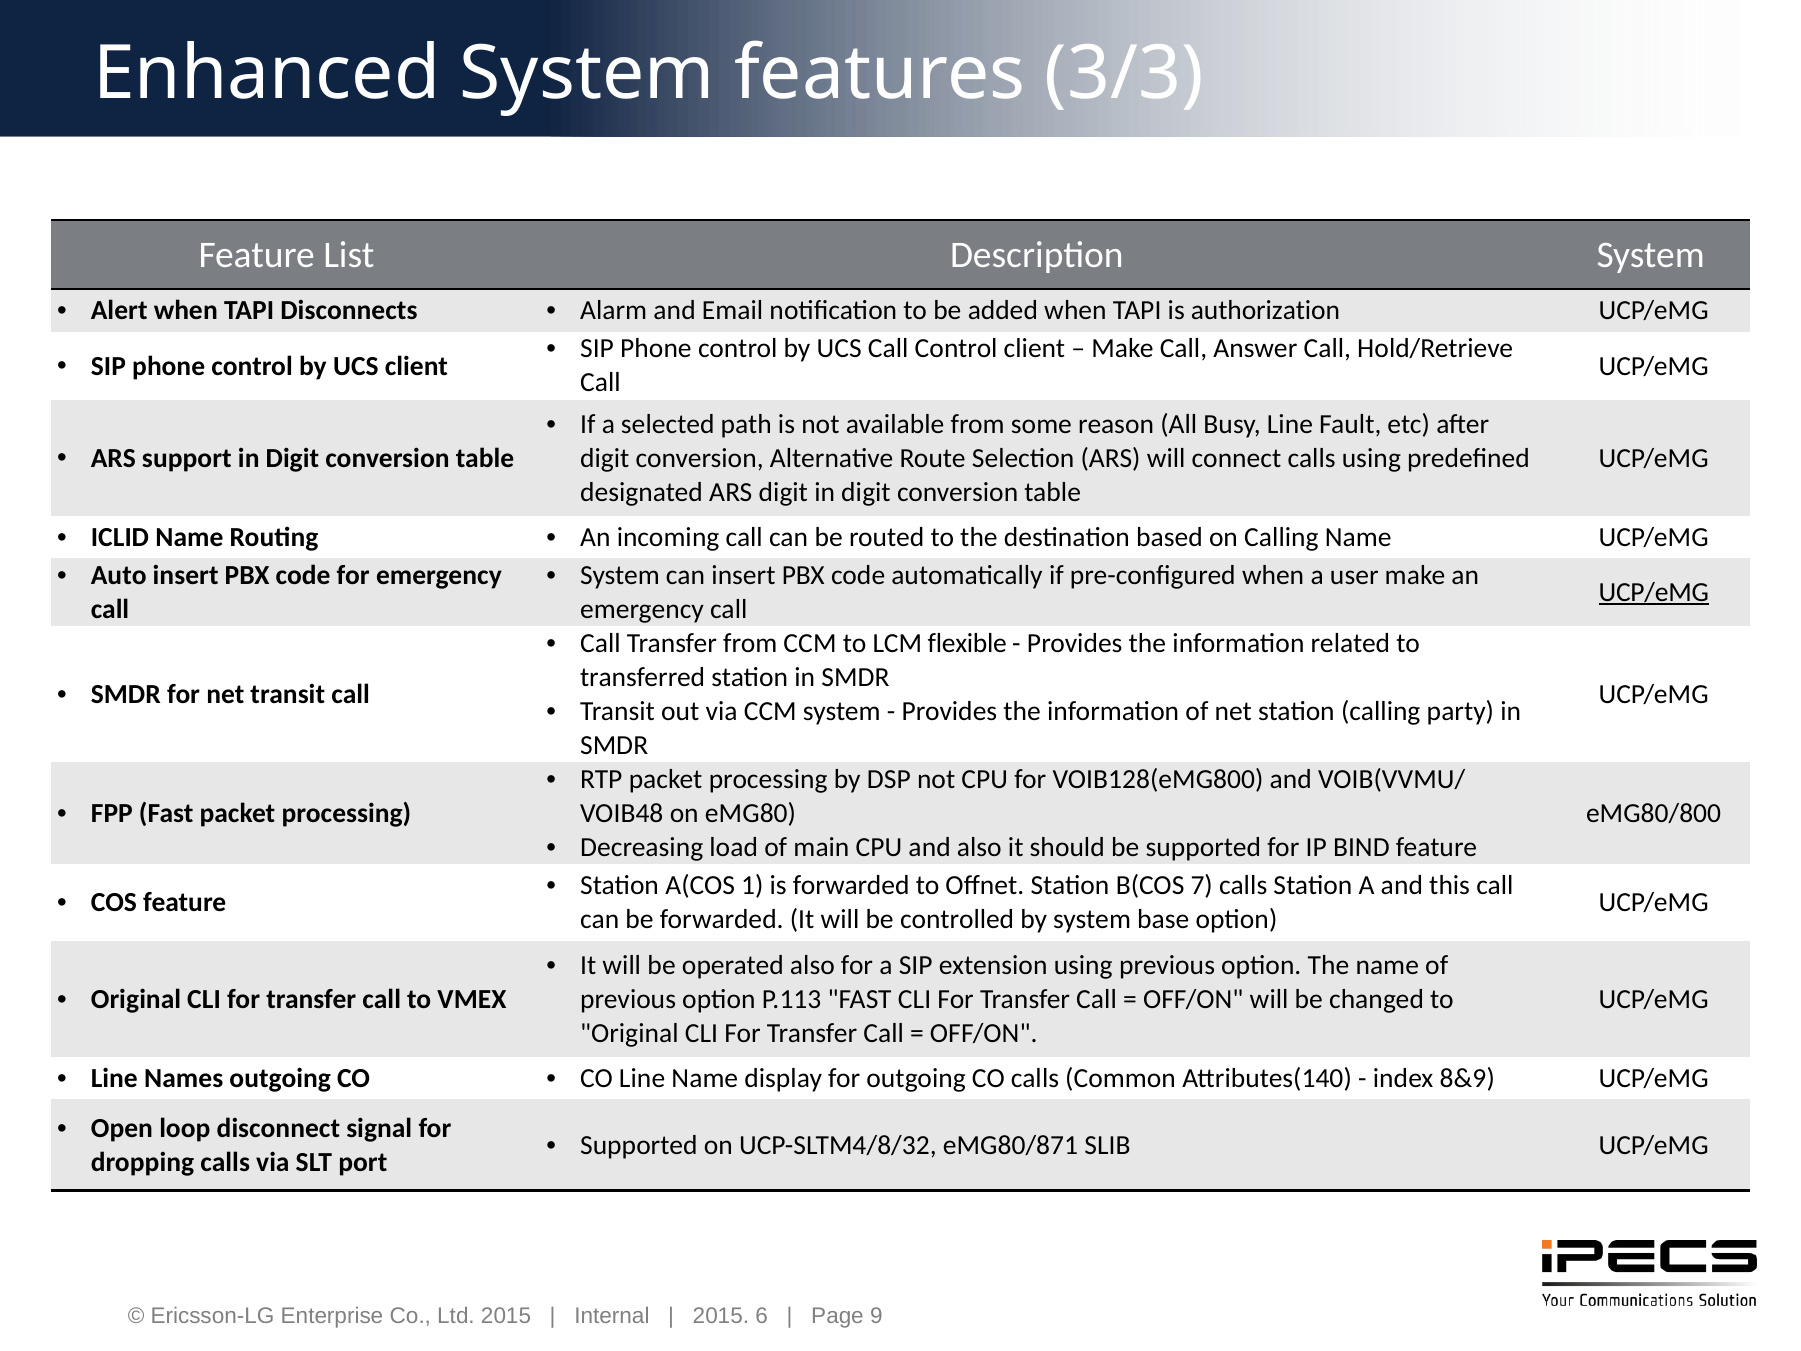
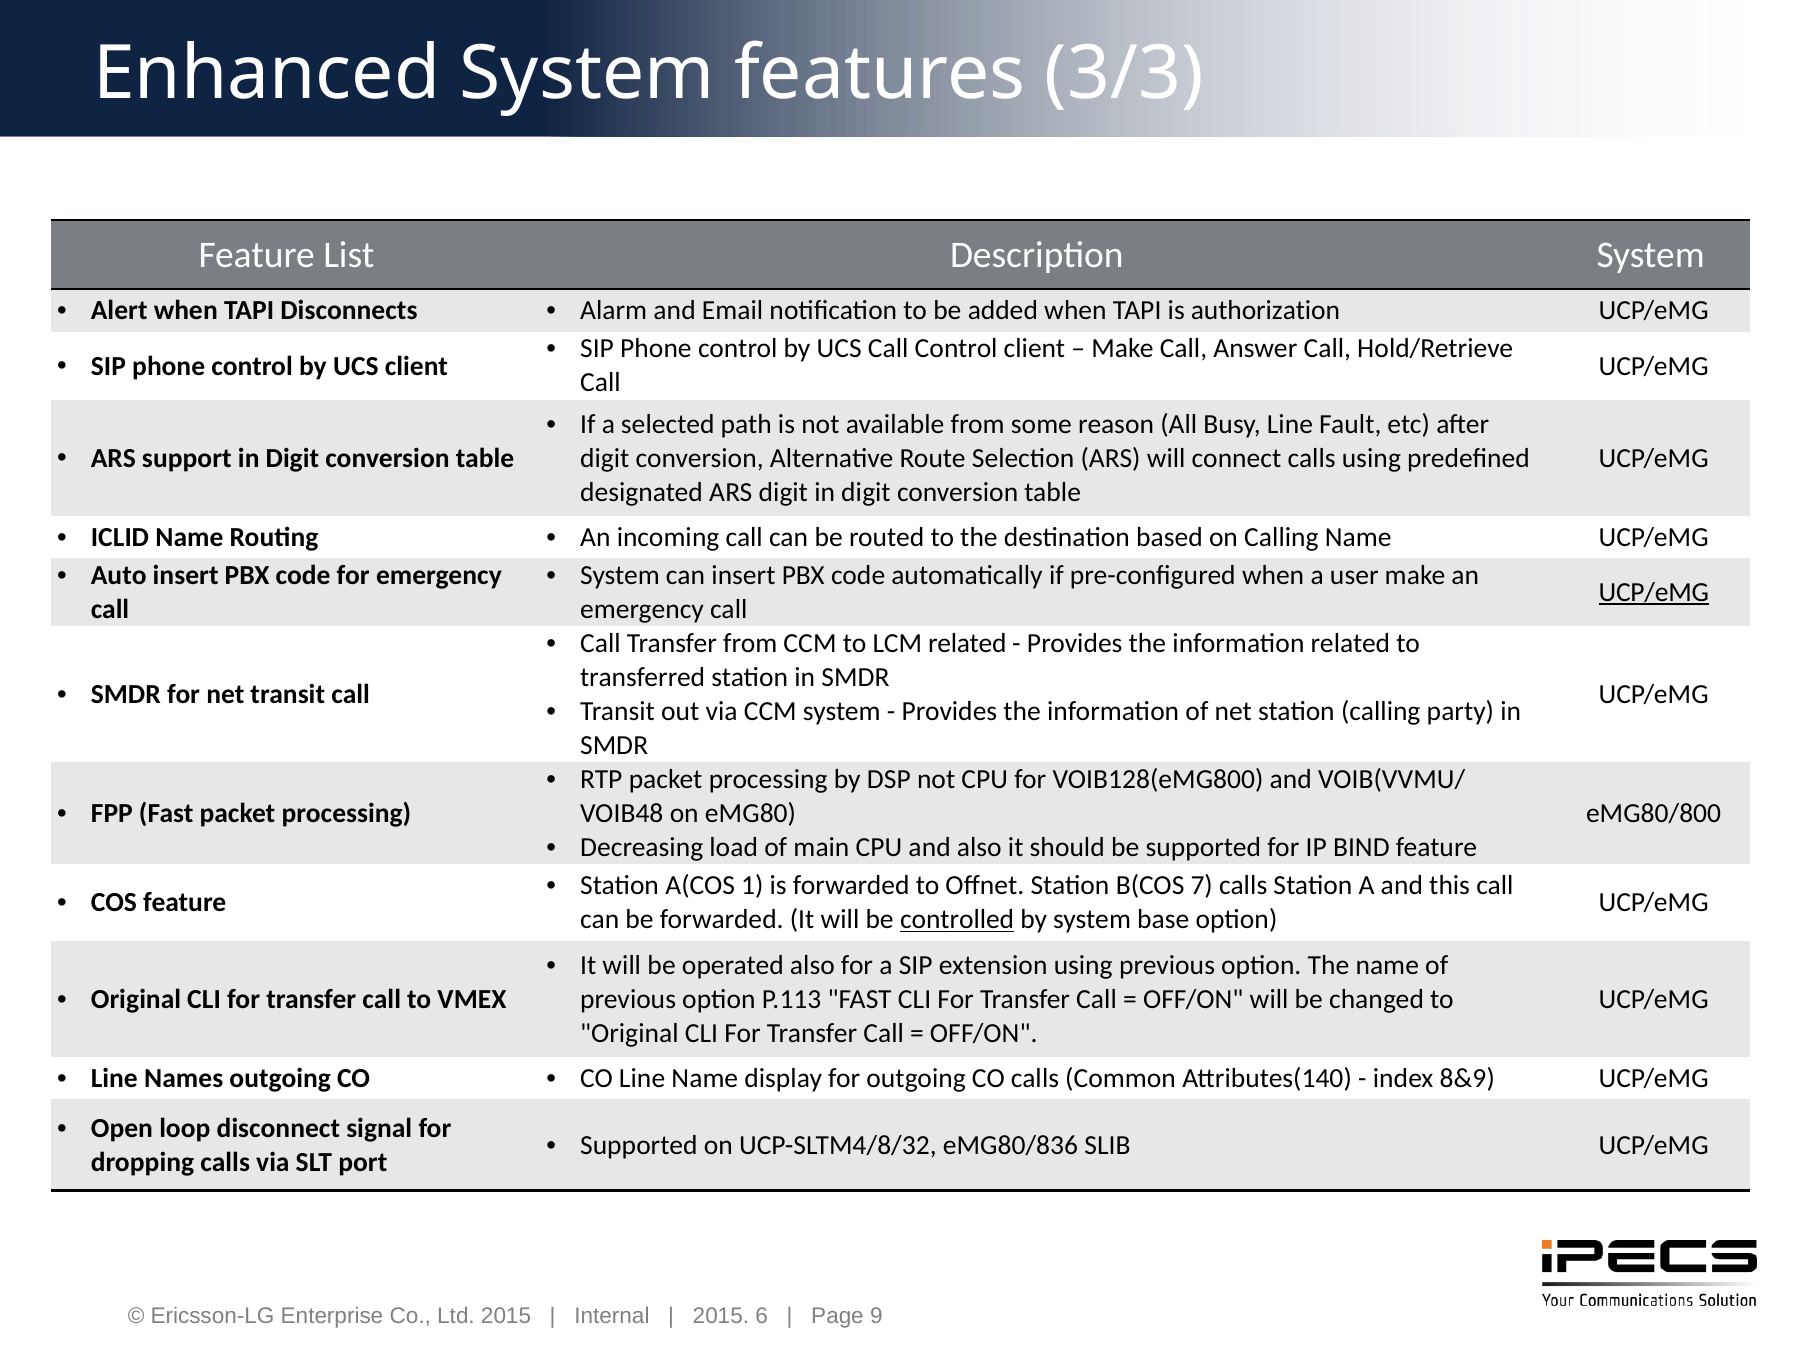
LCM flexible: flexible -> related (967, 643)
controlled underline: none -> present (957, 920)
eMG80/871: eMG80/871 -> eMG80/836 (1011, 1145)
